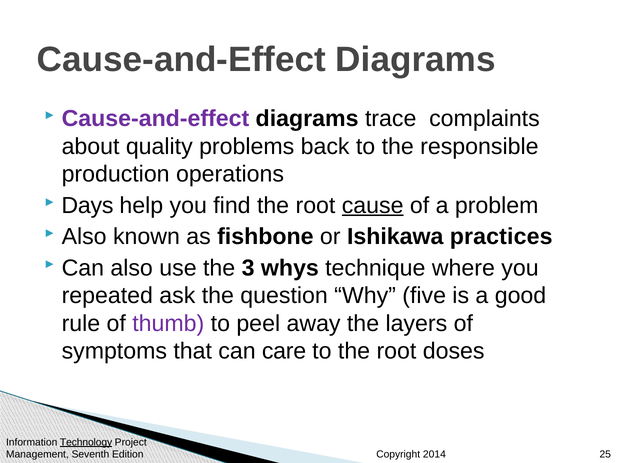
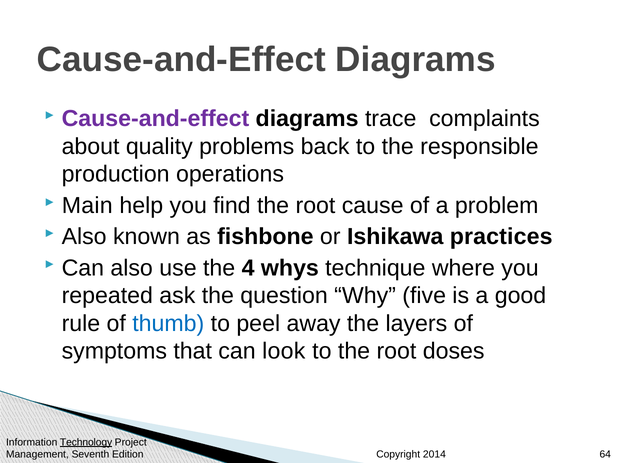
Days: Days -> Main (87, 205)
cause underline: present -> none (373, 205)
3: 3 -> 4 (248, 268)
thumb colour: purple -> blue (168, 323)
care: care -> look (284, 351)
25: 25 -> 64 (605, 454)
